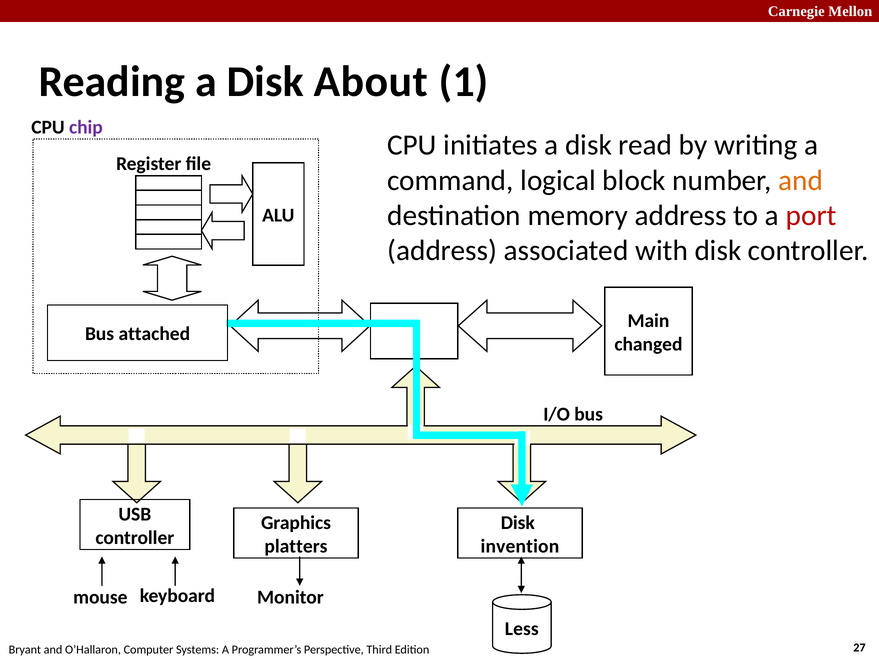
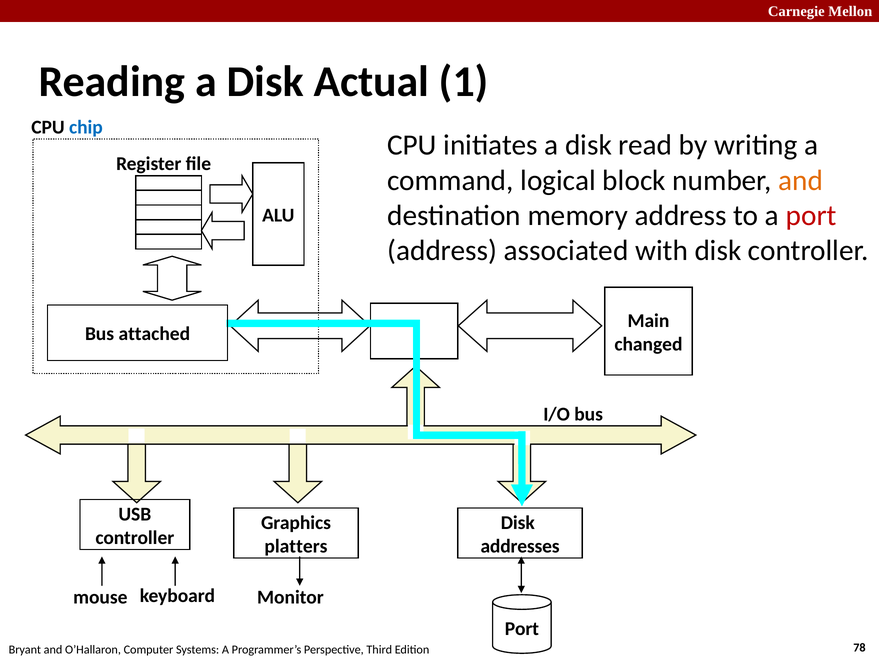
About: About -> Actual (371, 82)
chip colour: purple -> blue (86, 127)
invention: invention -> addresses (520, 546)
Less: Less -> Port (522, 629)
27: 27 -> 78 (859, 648)
